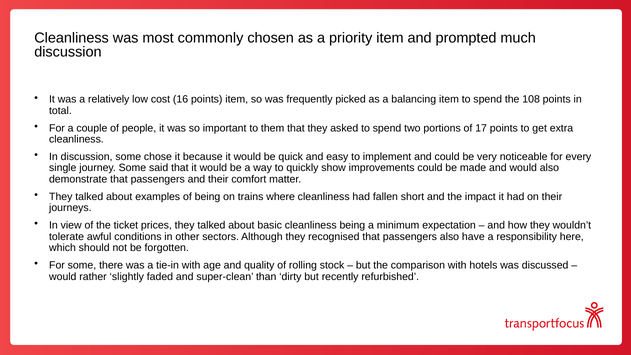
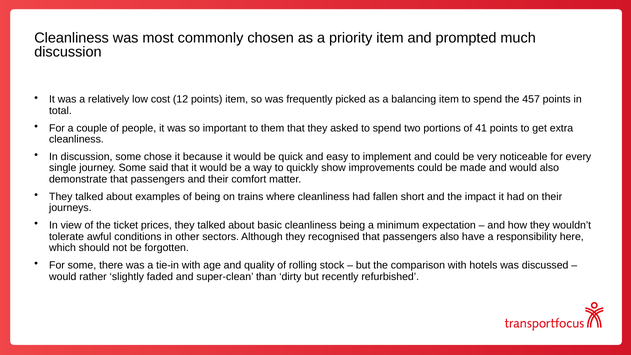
16: 16 -> 12 (181, 99)
108: 108 -> 457 (531, 99)
17: 17 -> 41 (481, 128)
